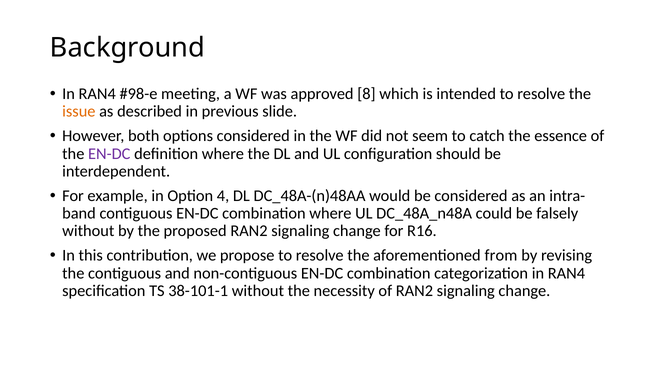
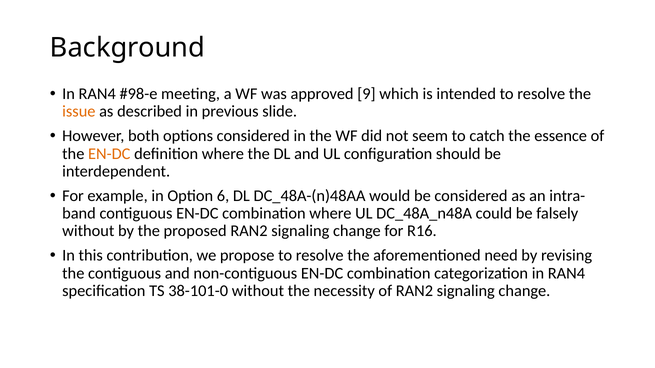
8: 8 -> 9 (366, 94)
EN-DC colour: purple -> orange (109, 154)
4: 4 -> 6 (223, 196)
from: from -> need (501, 256)
38-101-1: 38-101-1 -> 38-101-0 (198, 291)
